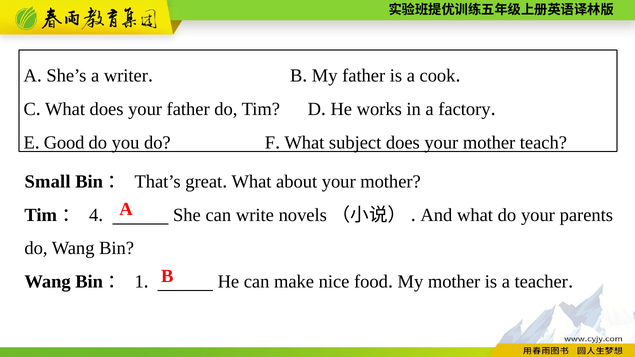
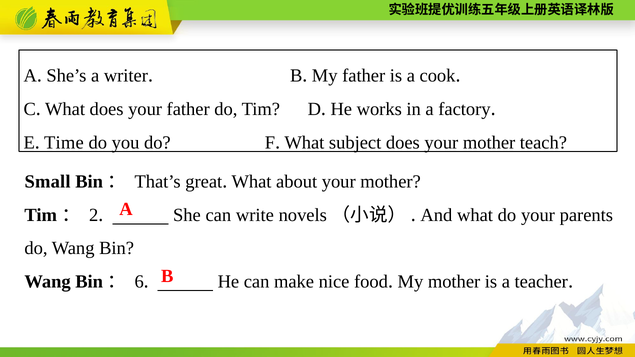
Good: Good -> Time (64, 143)
4: 4 -> 2 (94, 215)
1: 1 -> 6 (139, 282)
